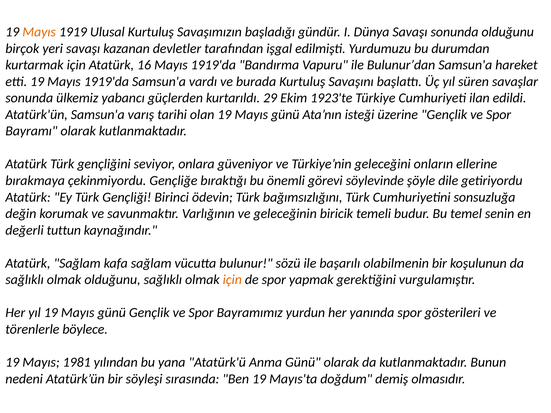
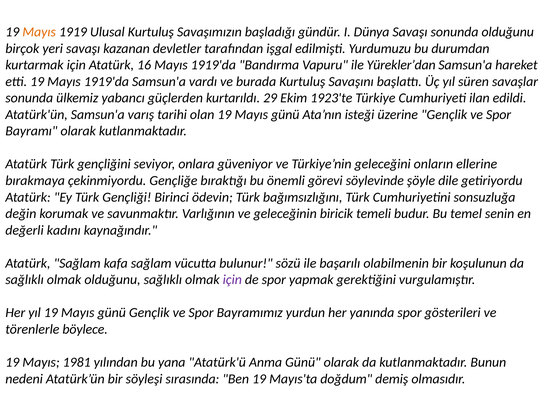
Bulunur’dan: Bulunur’dan -> Yürekler’dan (401, 65)
tuttun: tuttun -> kadını (64, 230)
için colour: orange -> purple (232, 280)
